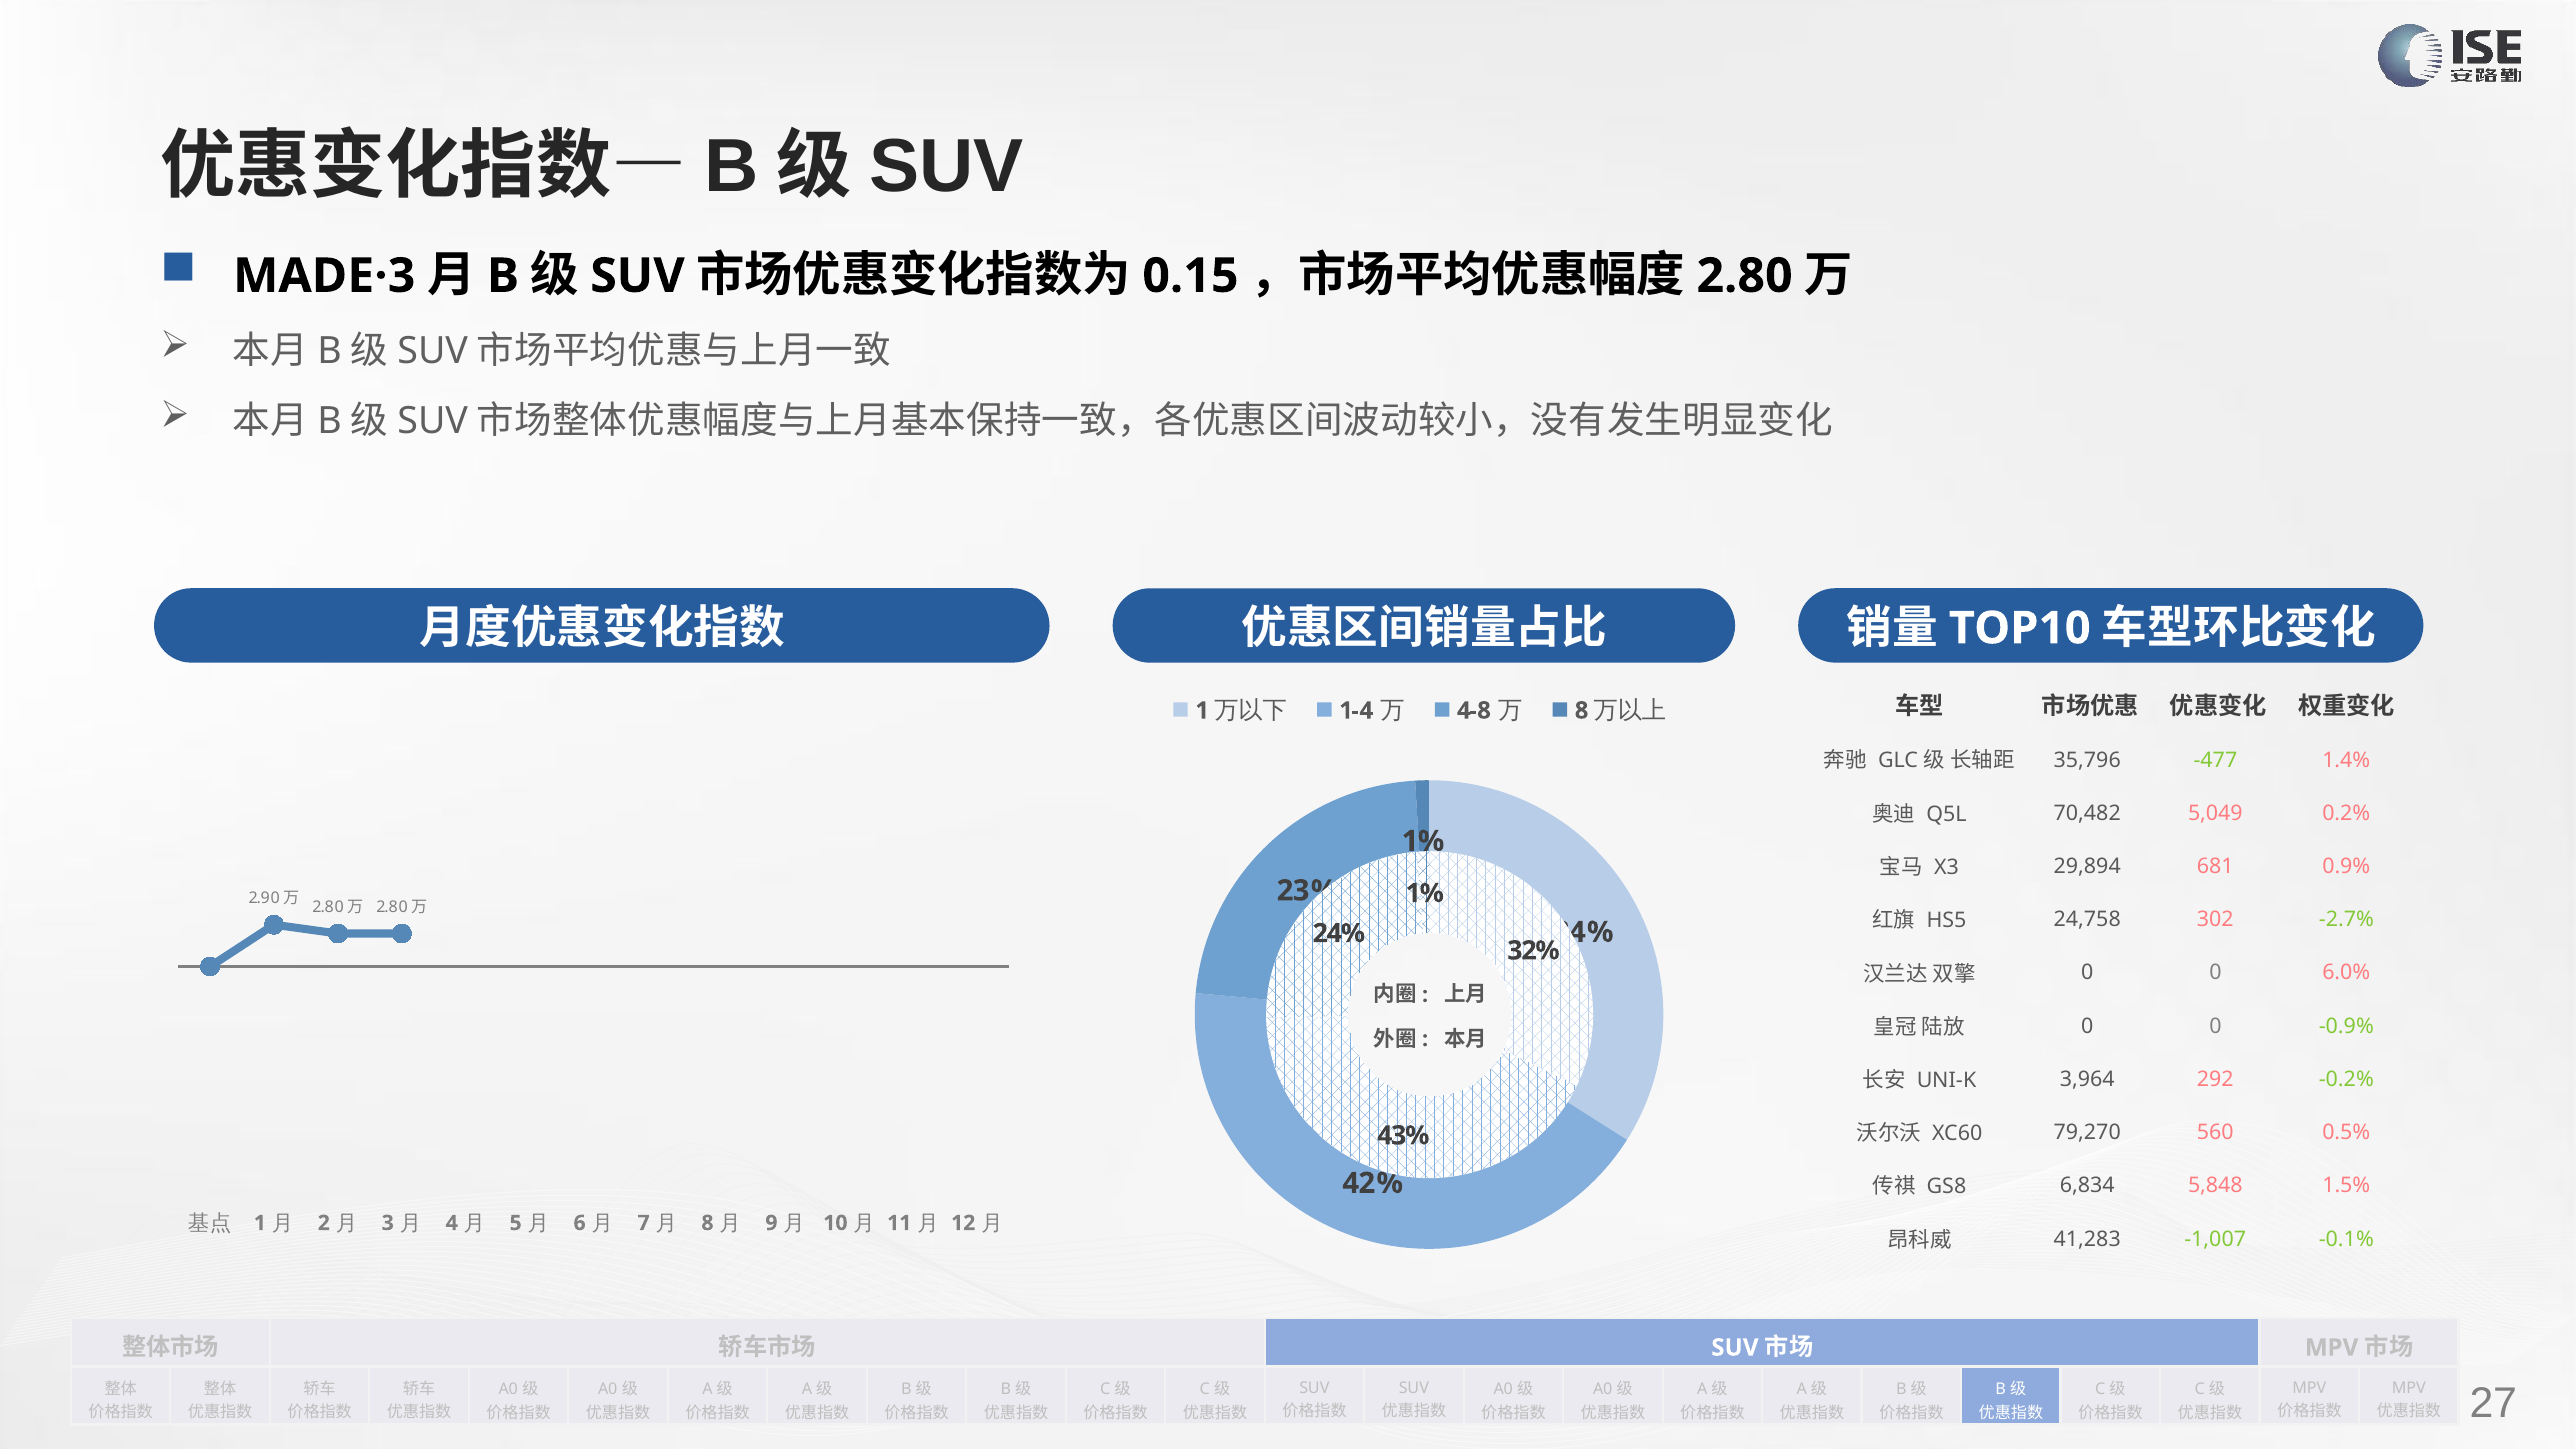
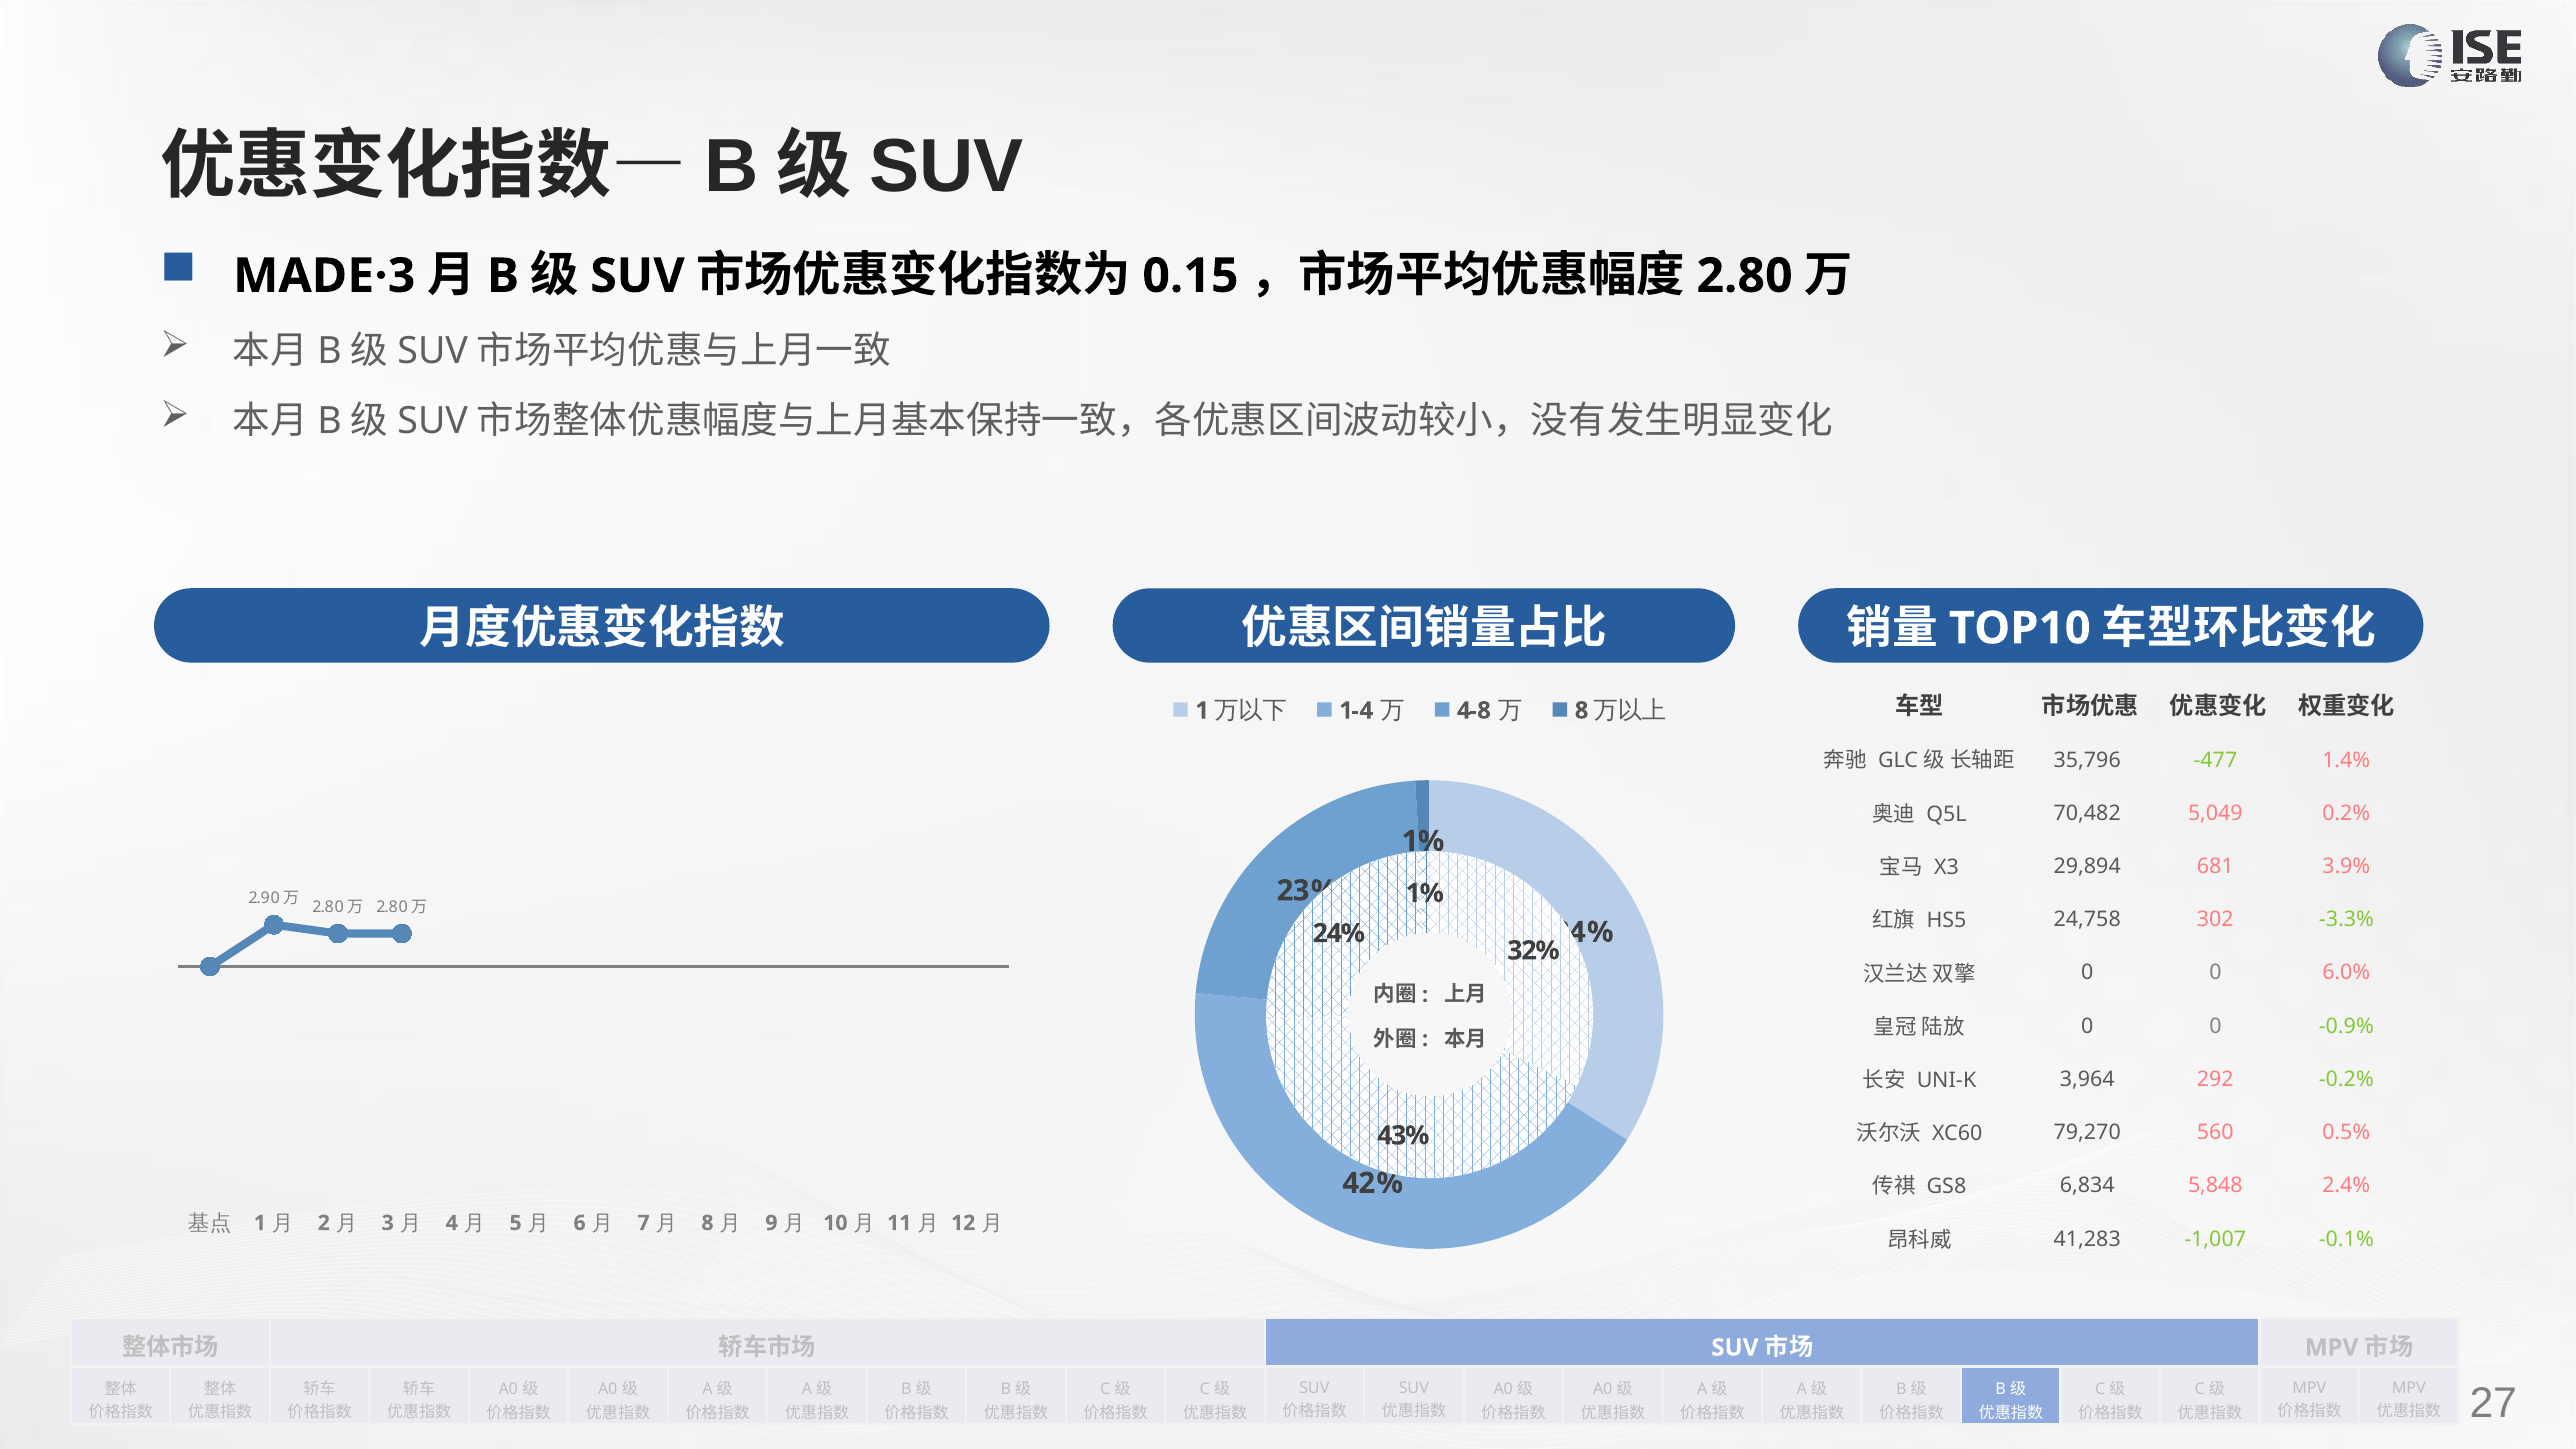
0.9%: 0.9% -> 3.9% (2346, 866)
-2.7%: -2.7% -> -3.3% (2346, 920)
1.5%: 1.5% -> 2.4% (2346, 1186)
